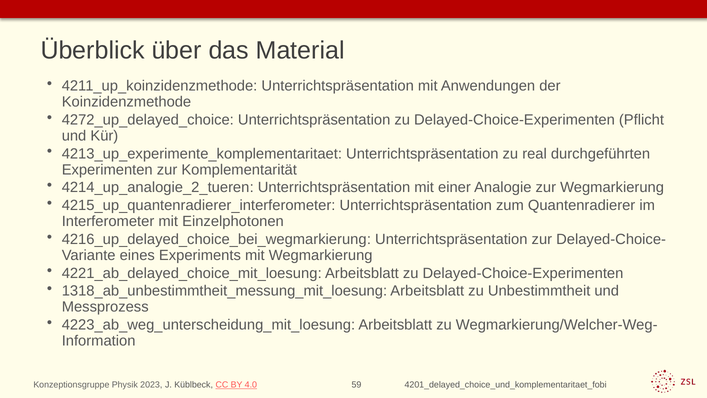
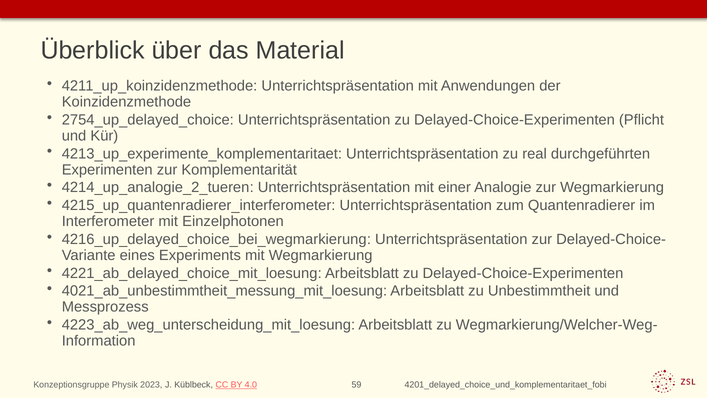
4272_up_delayed_choice: 4272_up_delayed_choice -> 2754_up_delayed_choice (148, 120)
1318_ab_unbestimmtheit_messung_mit_loesung: 1318_ab_unbestimmtheit_messung_mit_loesung -> 4021_ab_unbestimmtheit_messung_mit_loesung (224, 291)
